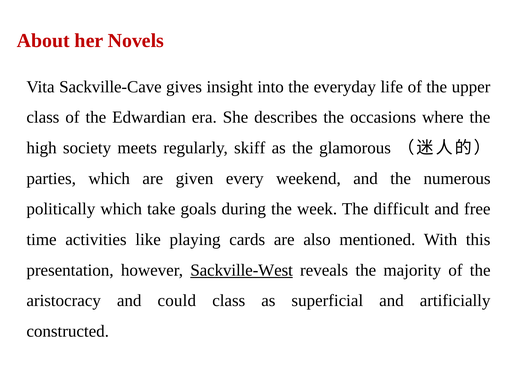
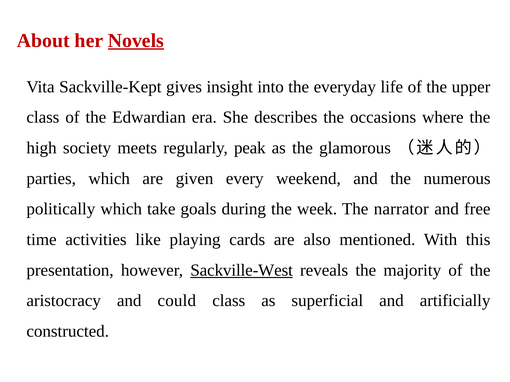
Novels underline: none -> present (136, 41)
Sackville-Cave: Sackville-Cave -> Sackville-Kept (110, 87)
skiff: skiff -> peak (250, 148)
difficult: difficult -> narrator (401, 209)
